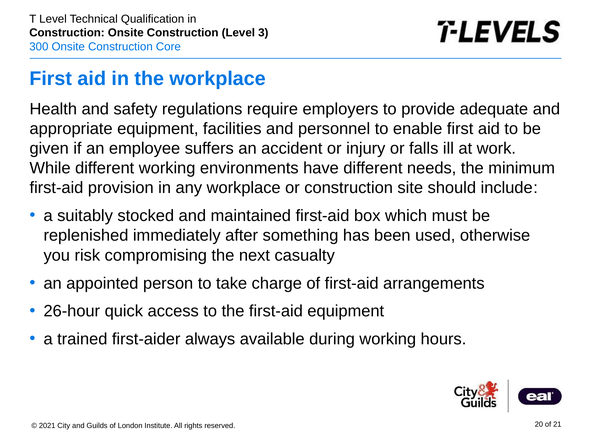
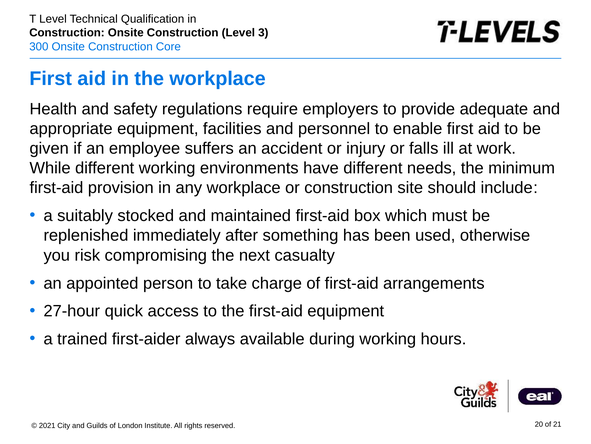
26-hour: 26-hour -> 27-hour (72, 311)
